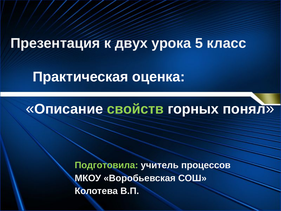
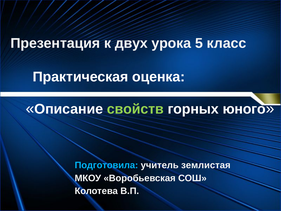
понял: понял -> юного (244, 109)
Подготовила colour: light green -> light blue (106, 165)
процессов: процессов -> землистая (206, 165)
